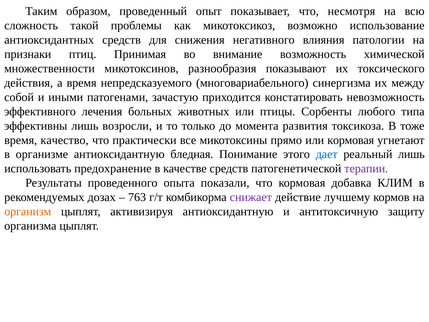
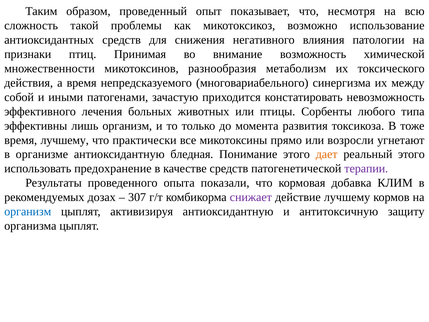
показывают: показывают -> метаболизм (296, 68)
лишь возросли: возросли -> организм (127, 126)
время качество: качество -> лучшему (65, 140)
или кормовая: кормовая -> возросли (351, 140)
дает colour: blue -> orange (327, 154)
реальный лишь: лишь -> этого (411, 154)
763: 763 -> 307 (137, 197)
организм colour: orange -> blue (28, 211)
